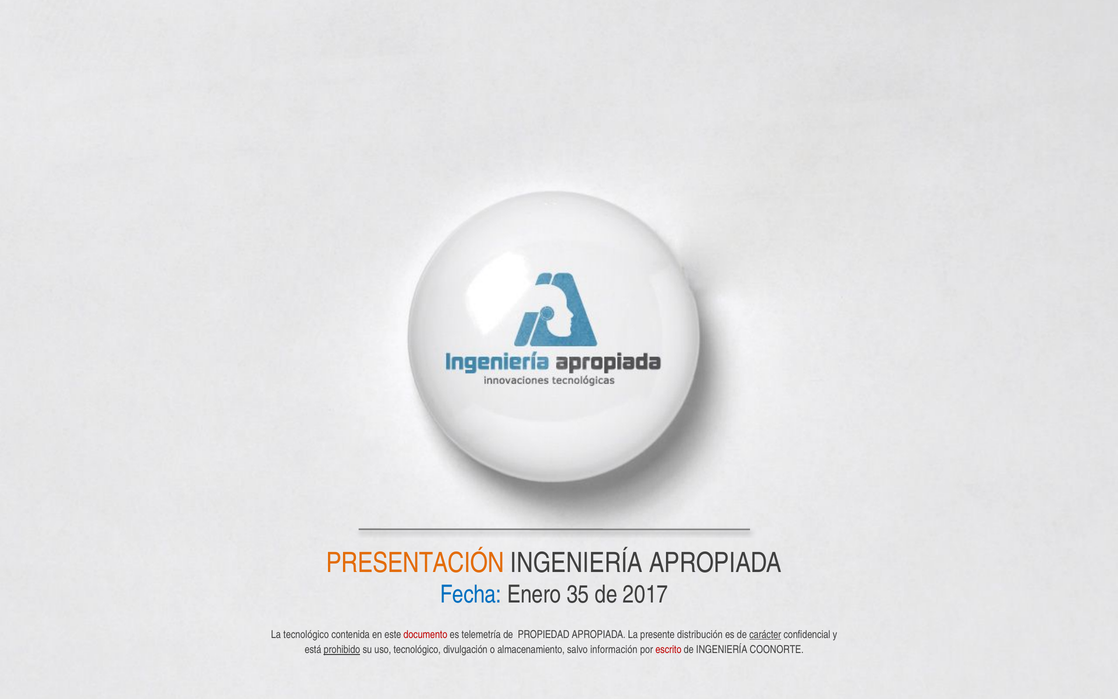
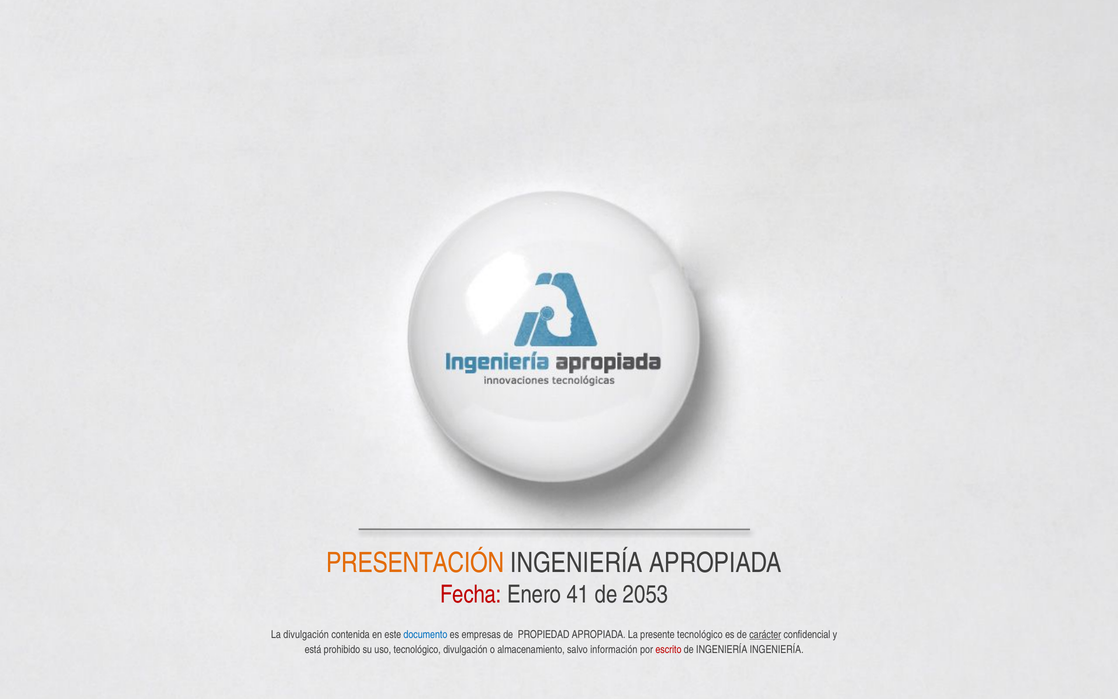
Fecha colour: blue -> red (471, 594)
35: 35 -> 41 (578, 594)
2017: 2017 -> 2053 (646, 594)
La tecnológico: tecnológico -> divulgación (306, 634)
documento colour: red -> blue (425, 634)
telemetría: telemetría -> empresas (481, 634)
presente distribución: distribución -> tecnológico (700, 634)
prohibido underline: present -> none (342, 650)
INGENIERÍA COONORTE: COONORTE -> INGENIERÍA (777, 650)
